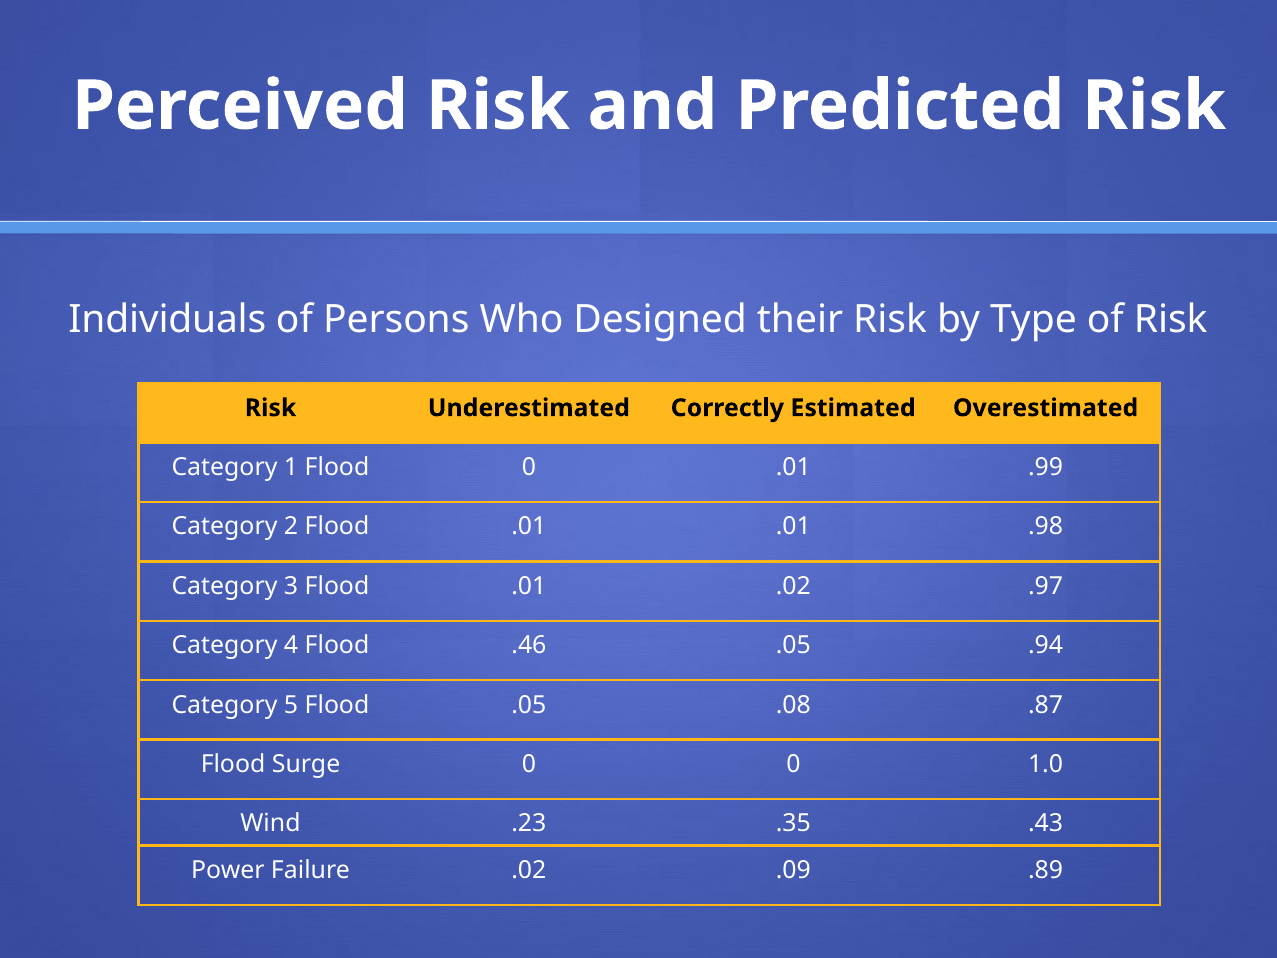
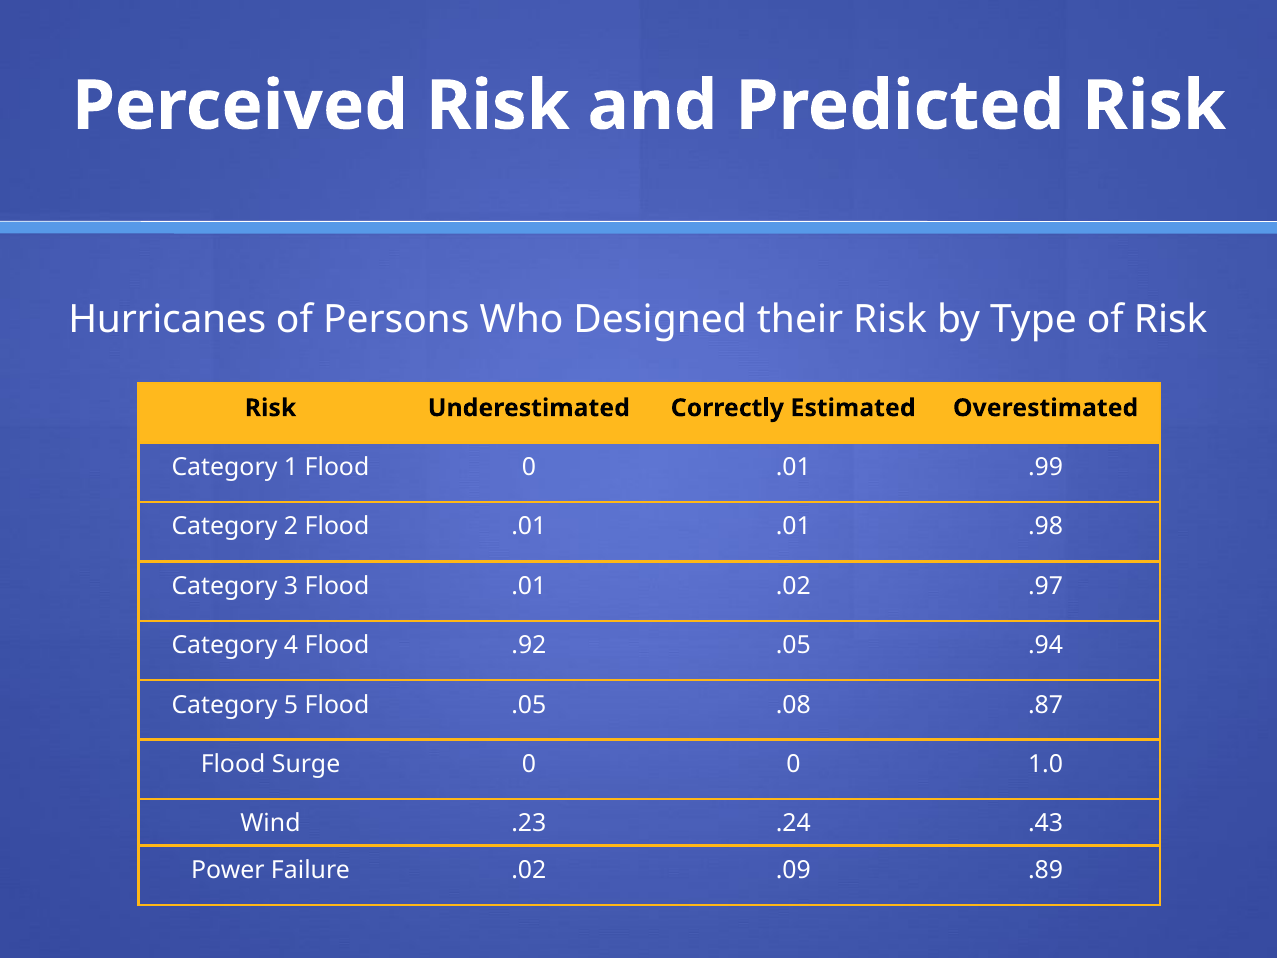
Individuals: Individuals -> Hurricanes (167, 320)
.46: .46 -> .92 (529, 645)
.35: .35 -> .24 (793, 824)
